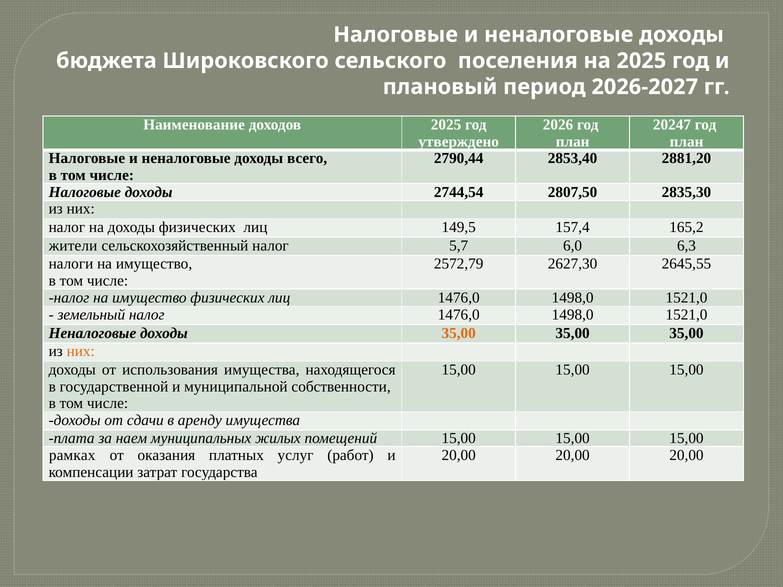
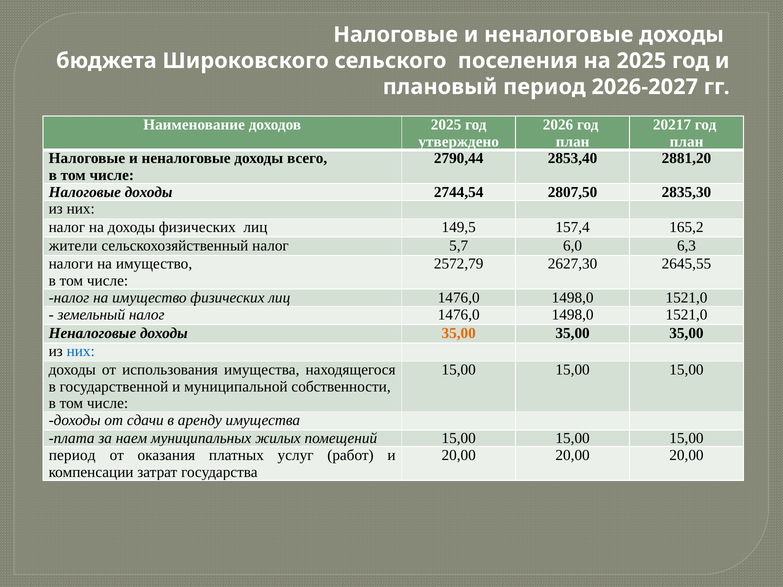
20247: 20247 -> 20217 (672, 125)
них colour: orange -> blue (81, 352)
рамках: рамках -> период (72, 455)
